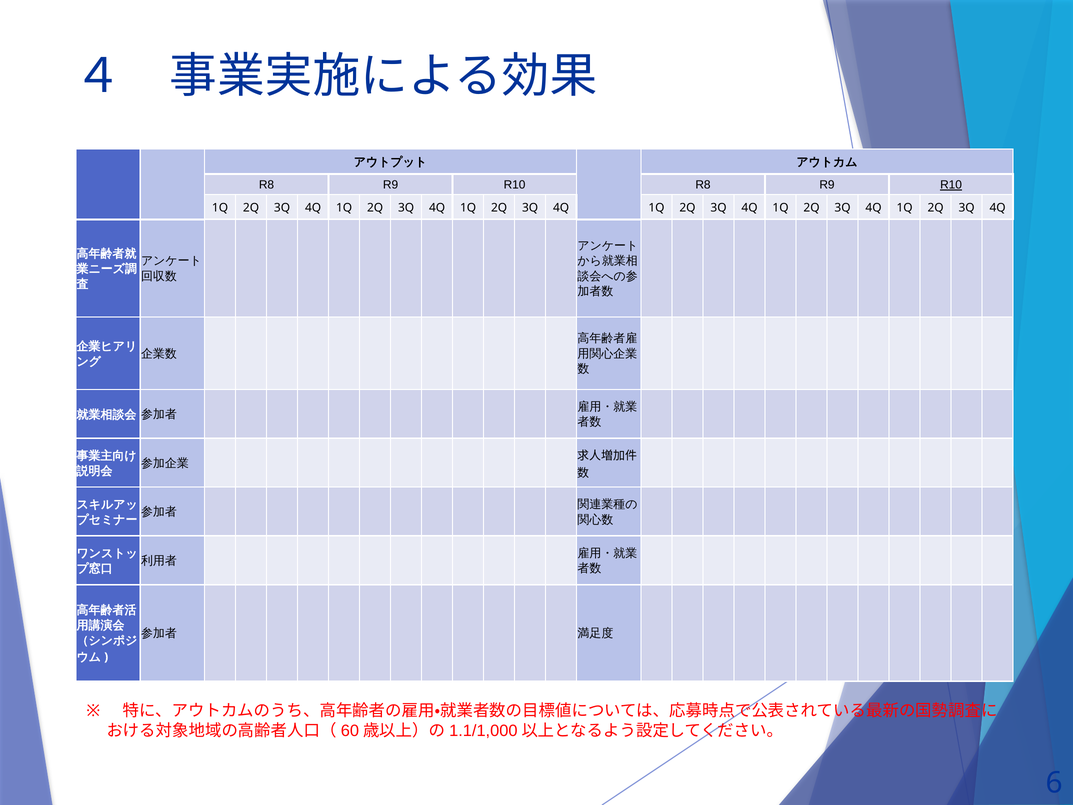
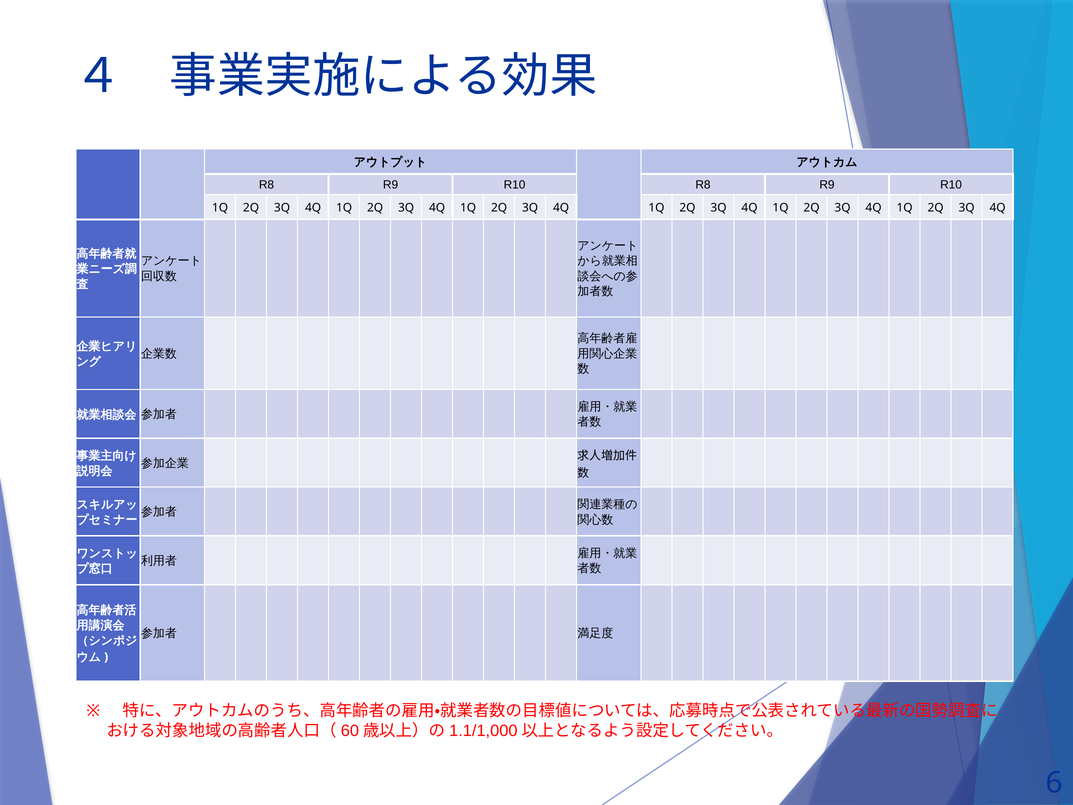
R10 underline: present -> none (951, 185)
